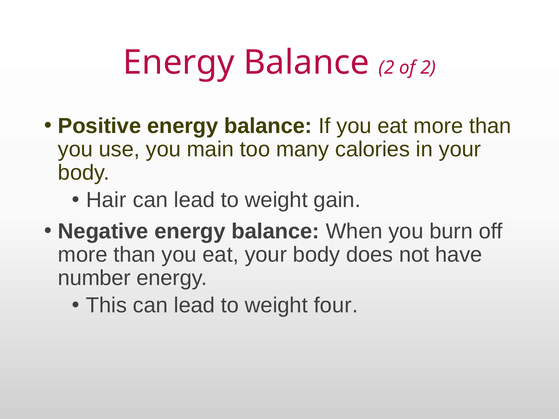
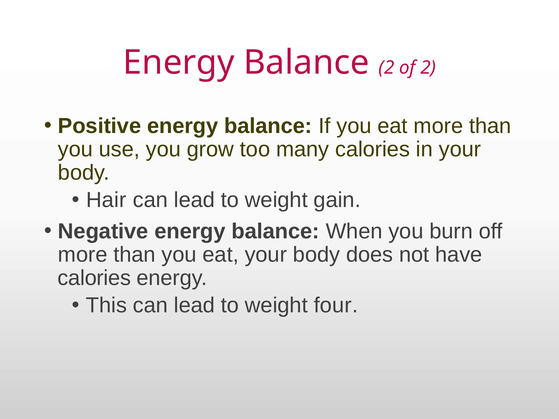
main: main -> grow (210, 149)
number: number -> calories (94, 278)
